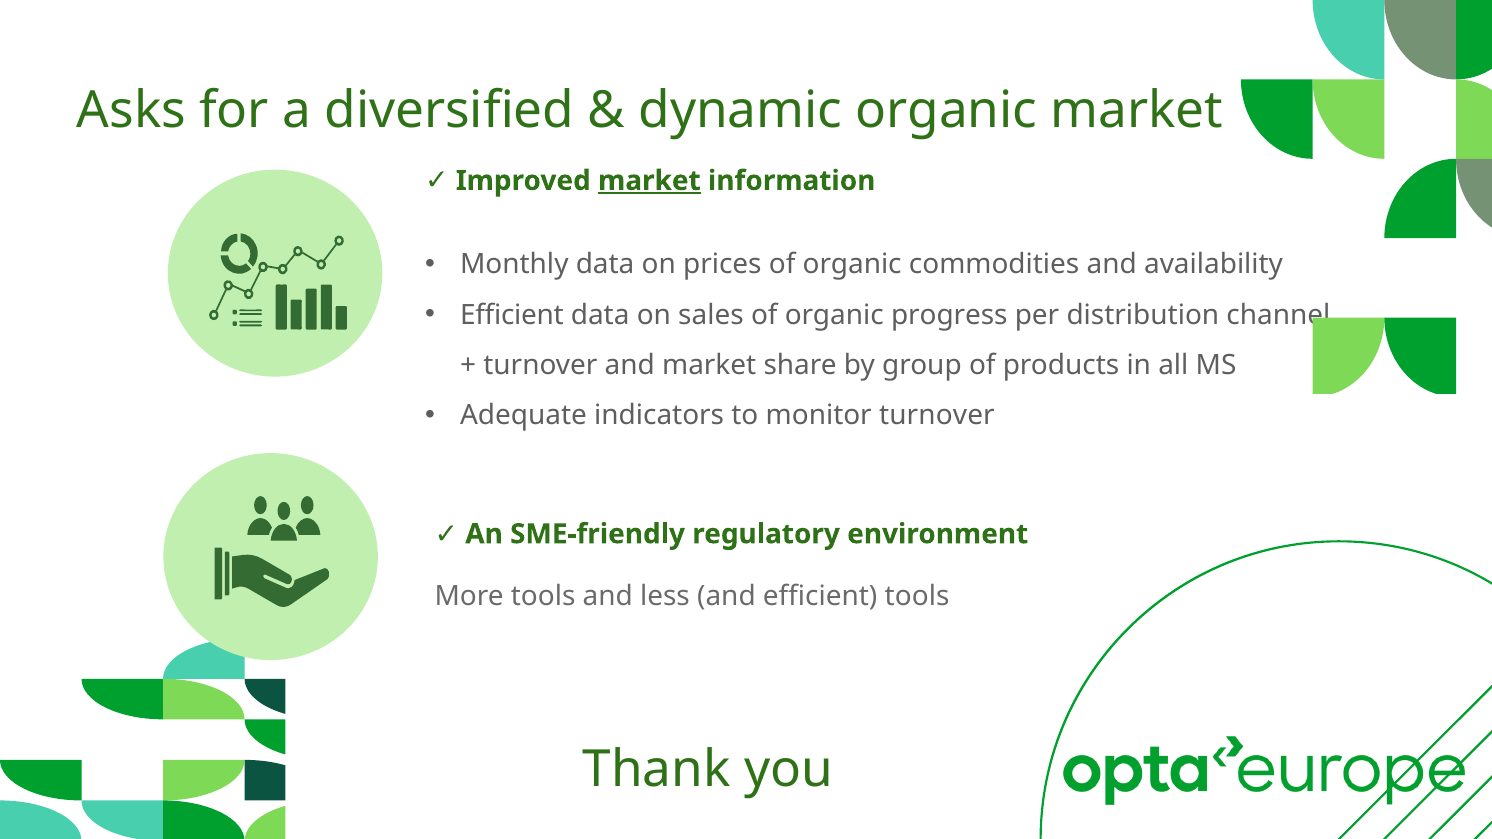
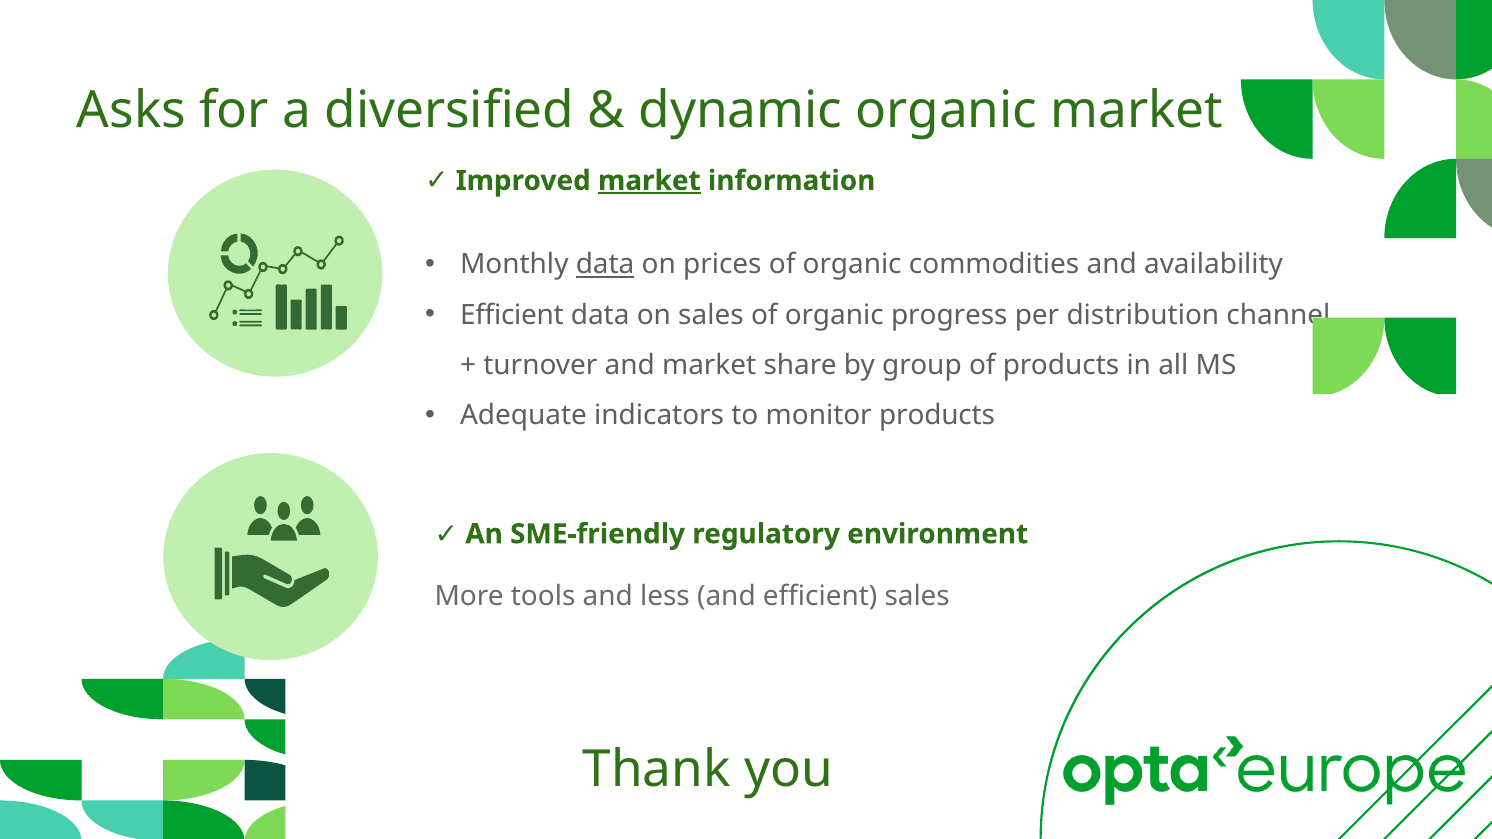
data underline: none -> present (605, 265)
monitor turnover: turnover -> products (937, 416)
efficient tools: tools -> sales (917, 597)
